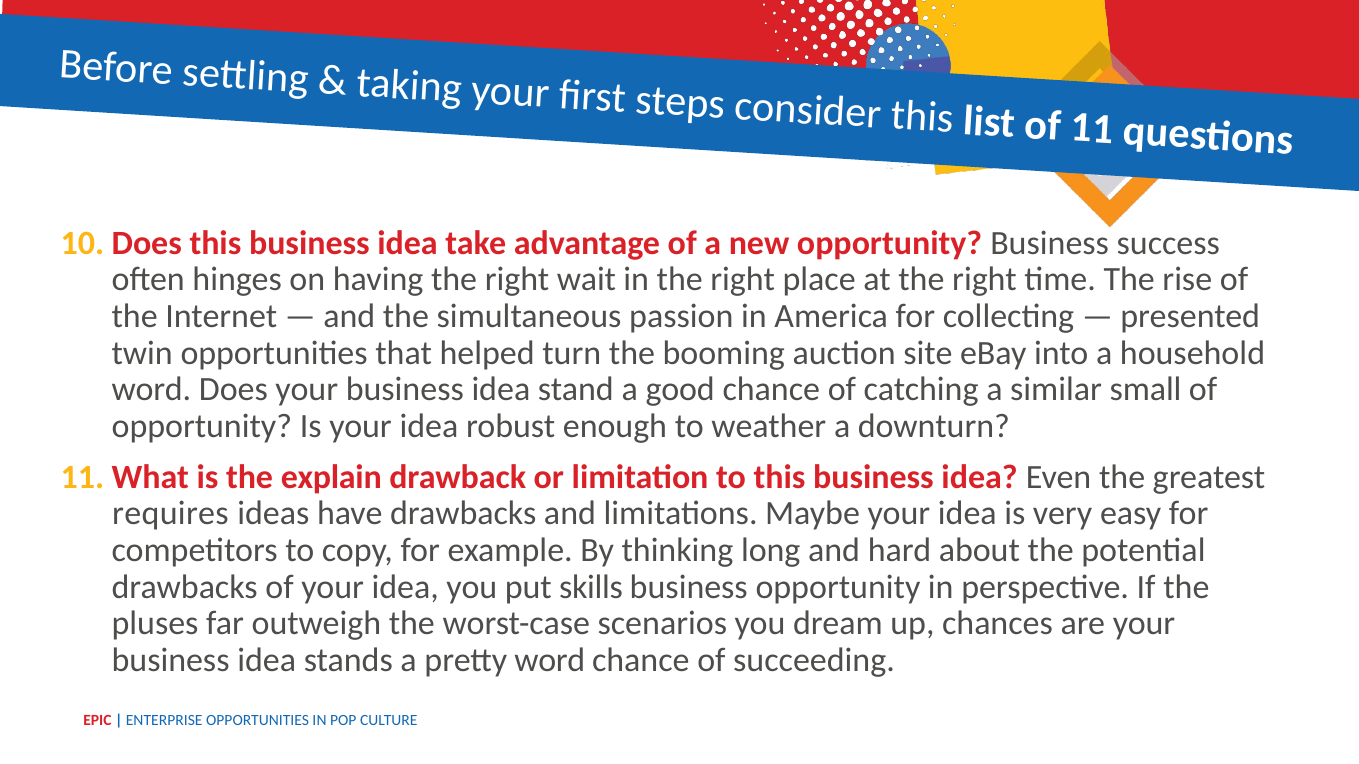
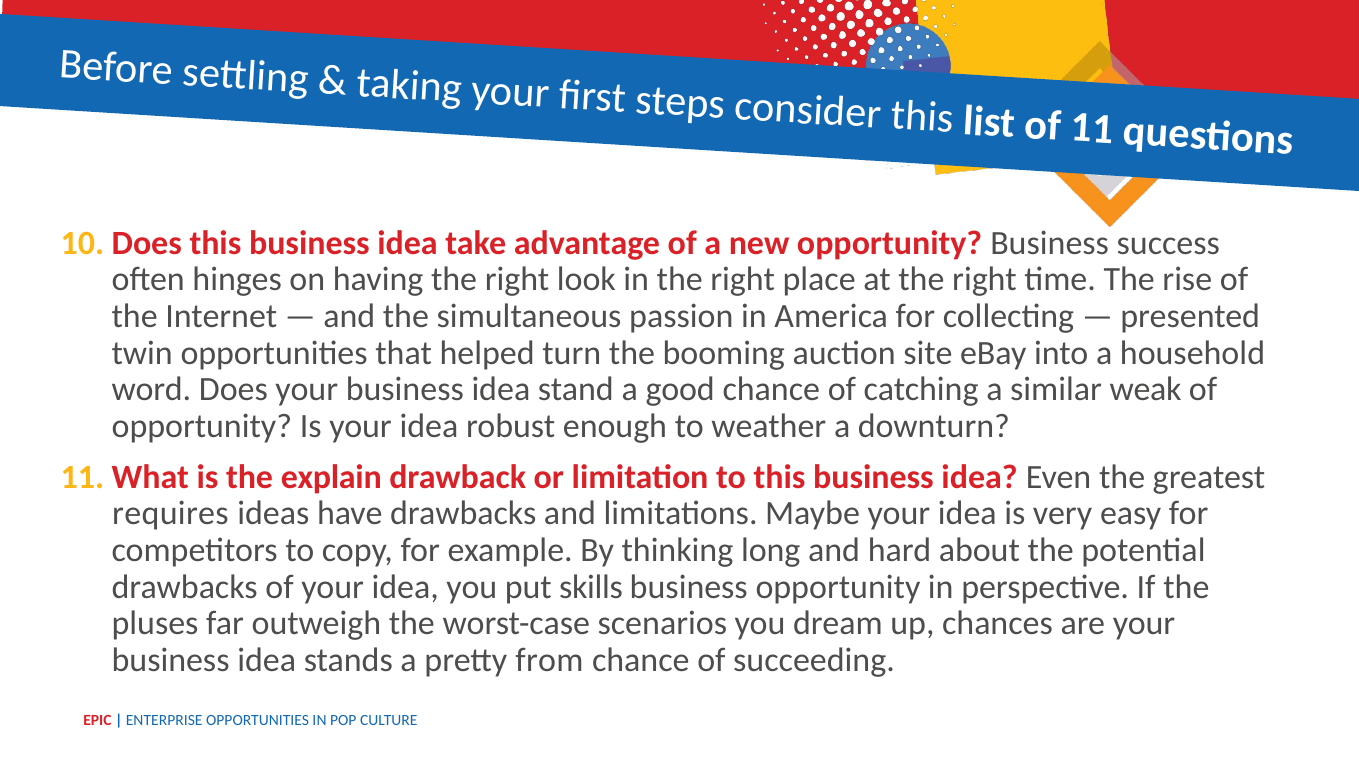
wait: wait -> look (586, 280)
small: small -> weak (1146, 390)
pretty word: word -> from (549, 661)
